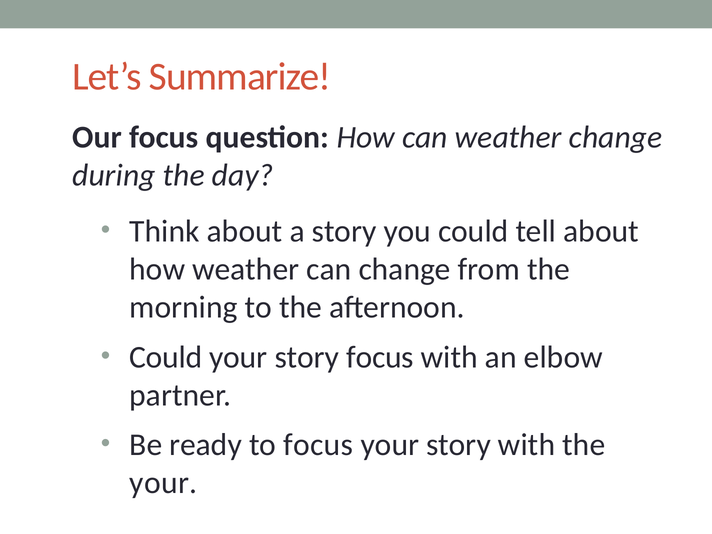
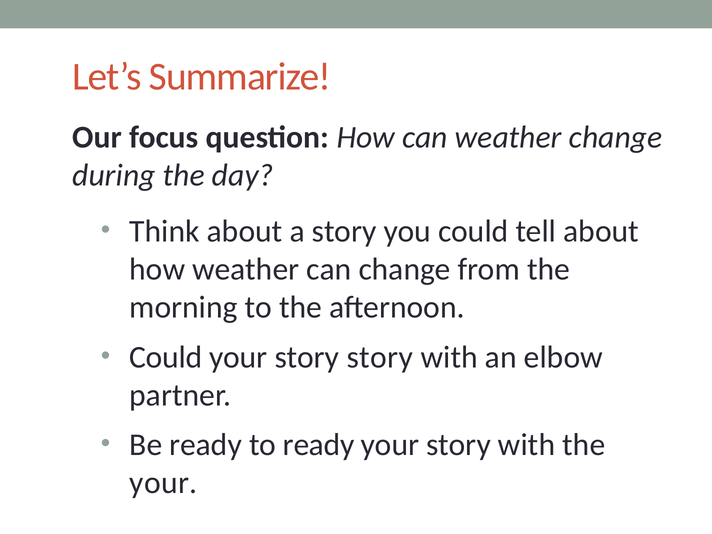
story focus: focus -> story (380, 357)
to focus: focus -> ready (319, 445)
